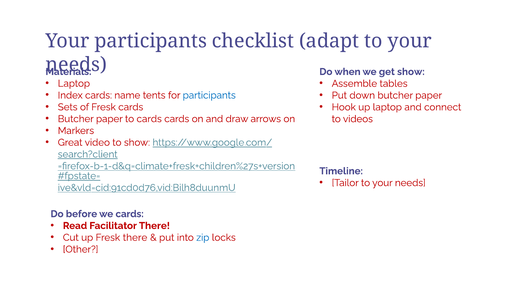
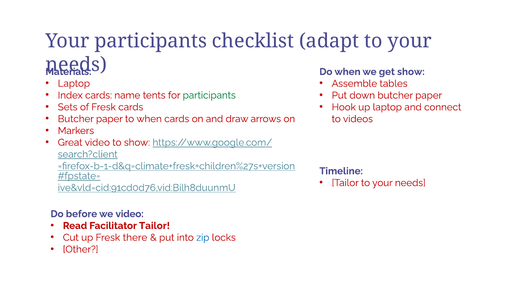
participants colour: blue -> green (209, 95)
to cards: cards -> when (149, 119)
we cards: cards -> video (130, 214)
Facilitator There: There -> Tailor (154, 226)
